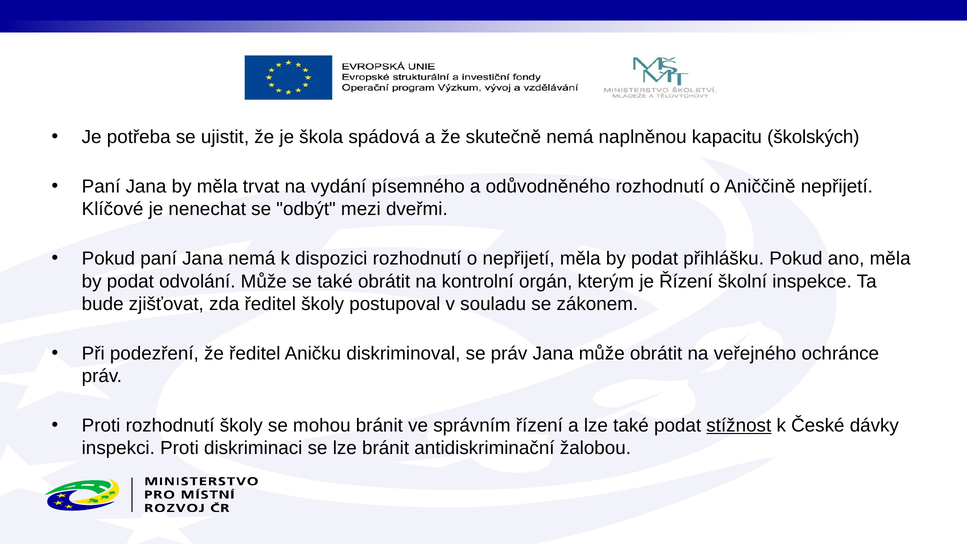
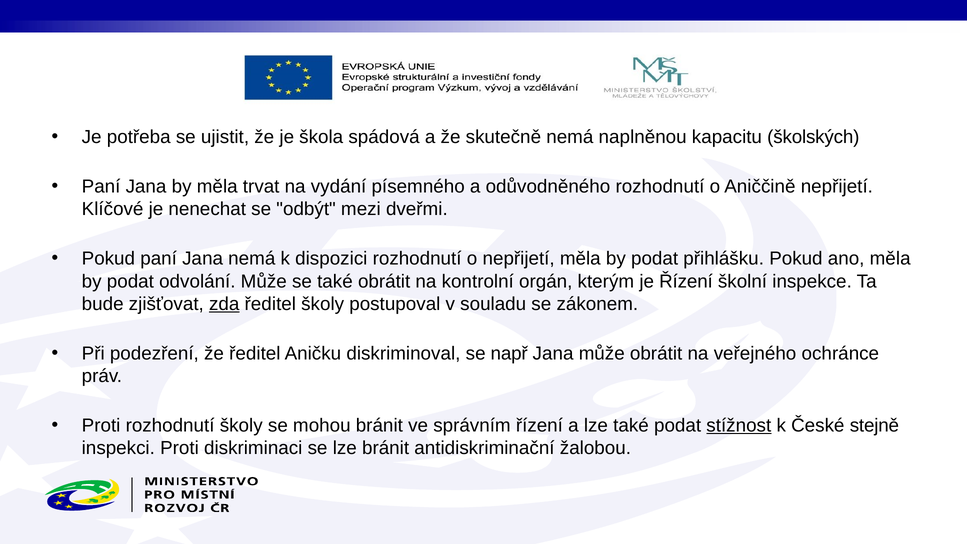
zda underline: none -> present (224, 304)
se práv: práv -> např (509, 353)
dávky: dávky -> stejně (874, 426)
